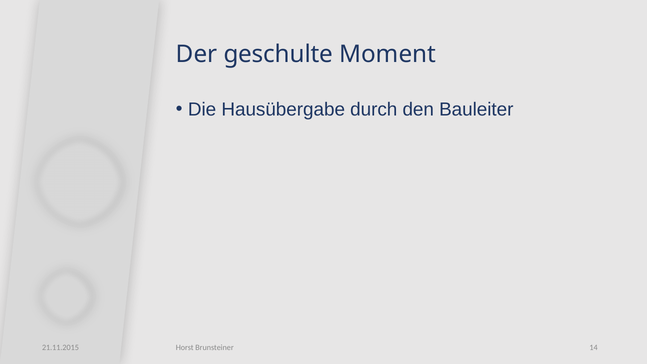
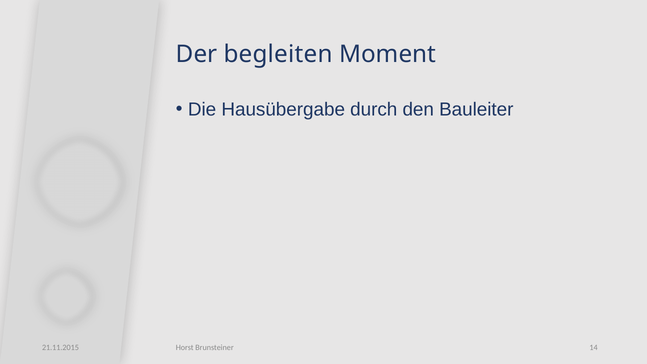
geschulte: geschulte -> begleiten (278, 54)
